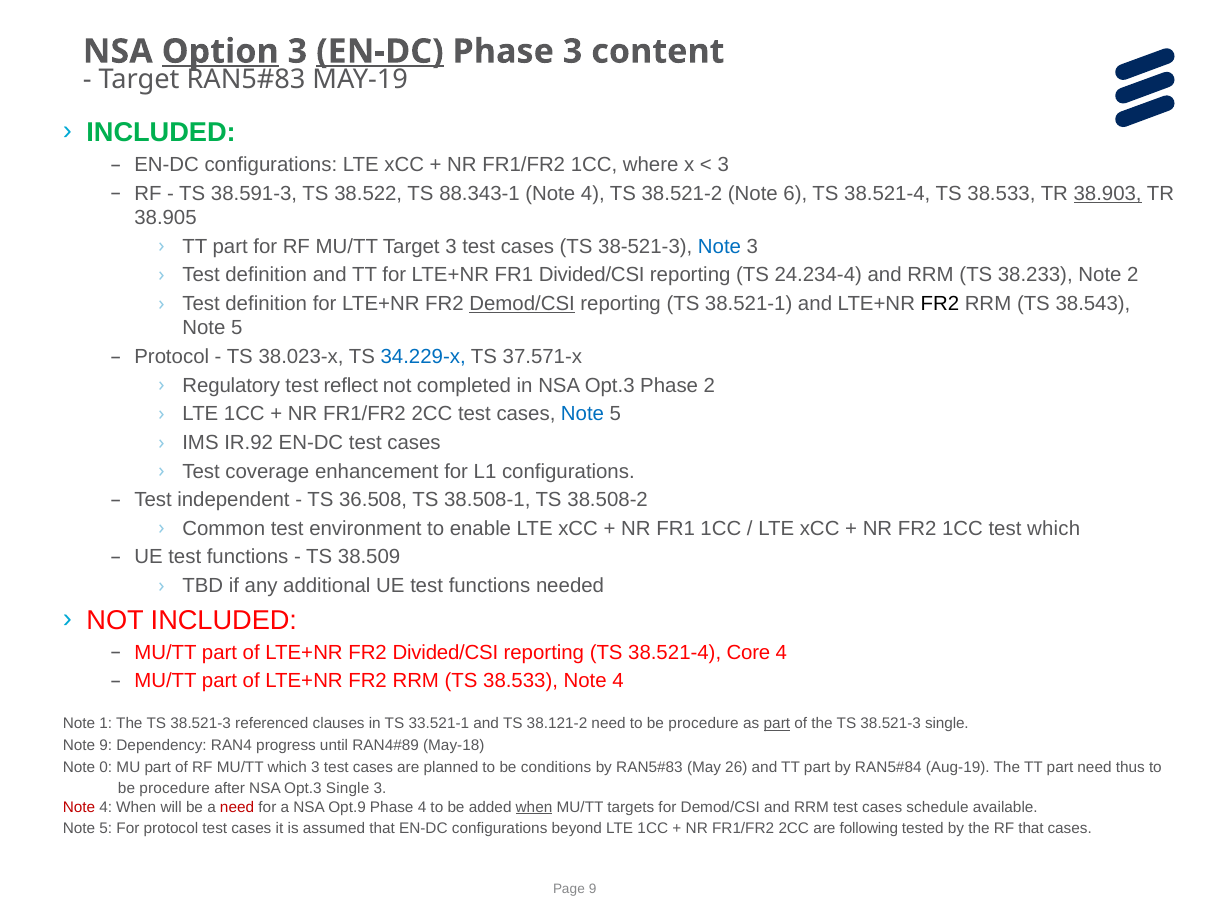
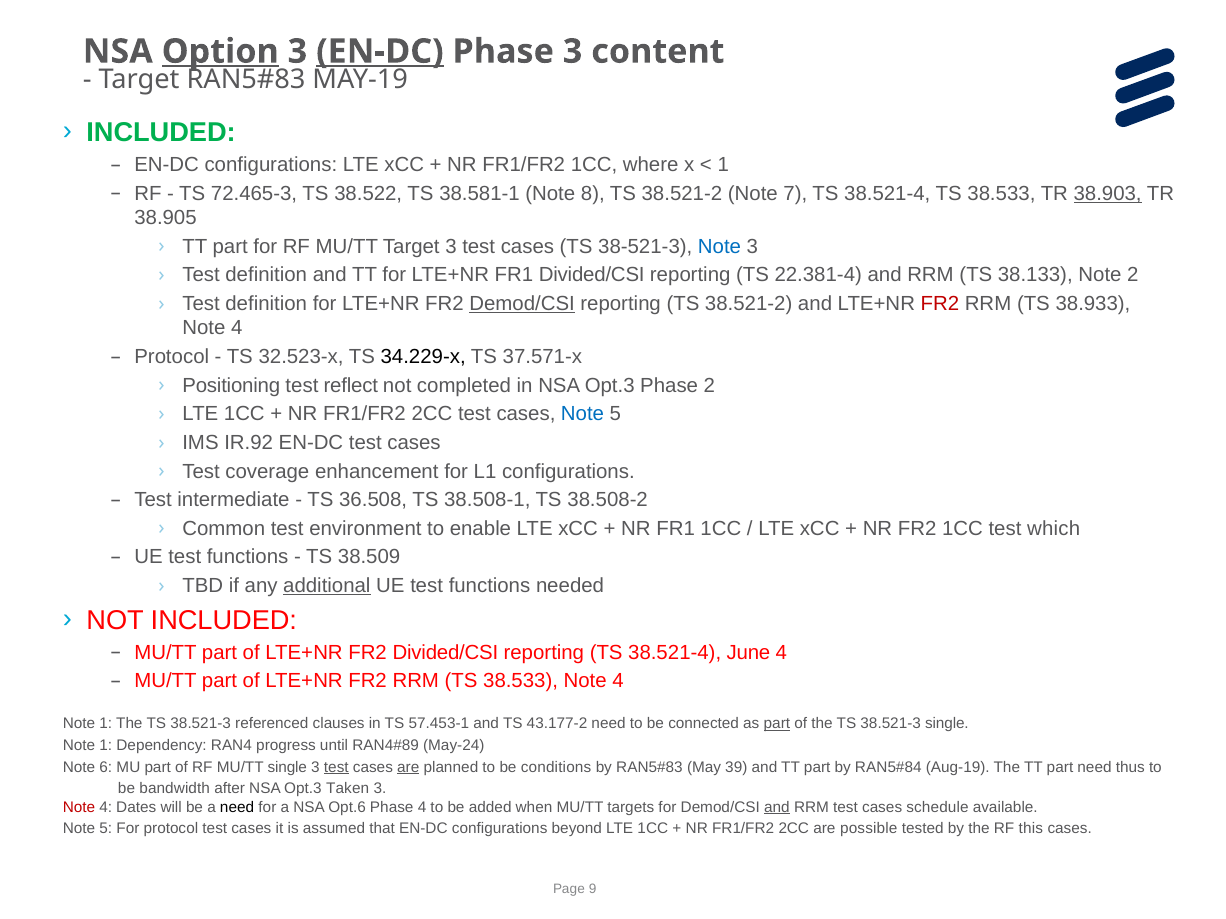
3: 3 -> 1 (723, 165)
38.591-3: 38.591-3 -> 72.465-3 (254, 194)
88.343-1: 88.343-1 -> 38.581-1 (480, 194)
4: 4 -> 8 (593, 194)
6: 6 -> 7 (795, 194)
24.234-4: 24.234-4 -> 22.381-4 (818, 275)
38.233: 38.233 -> 38.133 (1035, 275)
reporting TS 38.521-1: 38.521-1 -> 38.521-2 (749, 304)
FR2 colour: black -> red (940, 304)
38.543: 38.543 -> 38.933 (1093, 304)
5: 5 -> 4 (237, 328)
38.023-x: 38.023-x -> 32.523-x (301, 357)
34.229-x colour: blue -> black (423, 357)
Regulatory: Regulatory -> Positioning (231, 386)
independent: independent -> intermediate (233, 500)
additional underline: none -> present (327, 586)
Core: Core -> June (748, 653)
33.521-1: 33.521-1 -> 57.453-1 (439, 724)
38.121-2: 38.121-2 -> 43.177-2 (557, 724)
need to be procedure: procedure -> connected (704, 724)
9: 9 -> 1 (106, 746)
May-18: May-18 -> May-24 (454, 746)
0: 0 -> 6 (106, 768)
MU/TT which: which -> single (287, 768)
test underline: none -> present (336, 768)
are underline: none -> present (408, 768)
26: 26 -> 39 (736, 768)
procedure: procedure -> bandwidth (175, 789)
Opt.3 Single: Single -> Taken (348, 789)
4 When: When -> Dates (136, 807)
need colour: red -> black (237, 807)
Opt.9: Opt.9 -> Opt.6 (347, 807)
when underline: present -> none (534, 807)
and underline: none -> present (777, 807)
following: following -> possible (869, 829)
RF that: that -> this (1031, 829)
